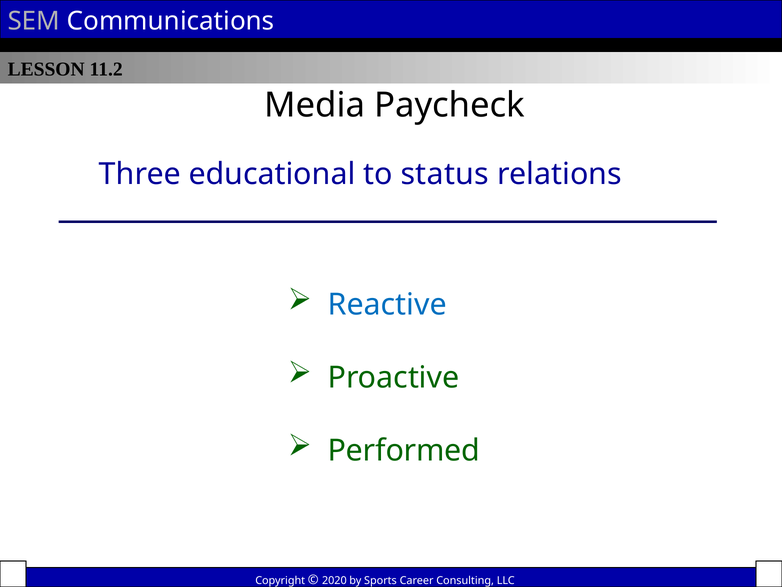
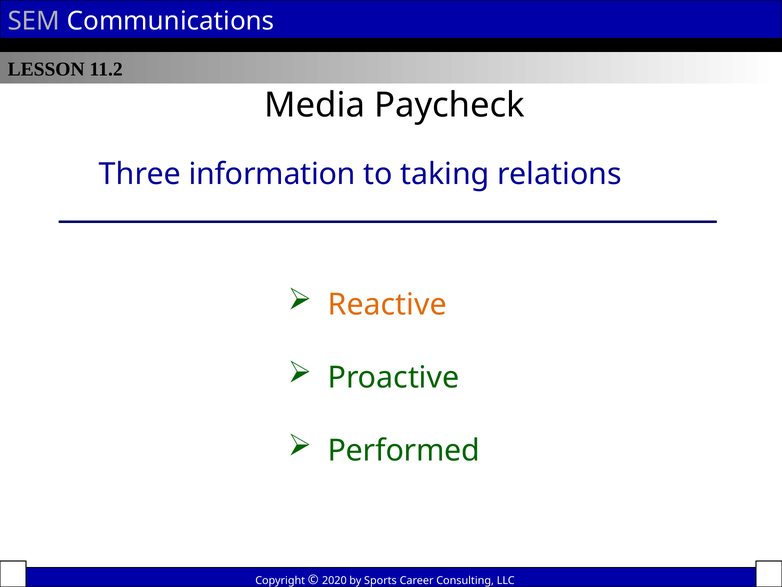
educational: educational -> information (272, 174)
status: status -> taking (445, 174)
Reactive colour: blue -> orange (387, 304)
